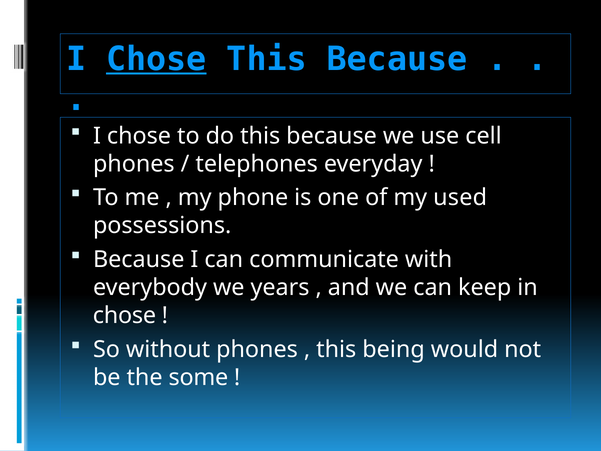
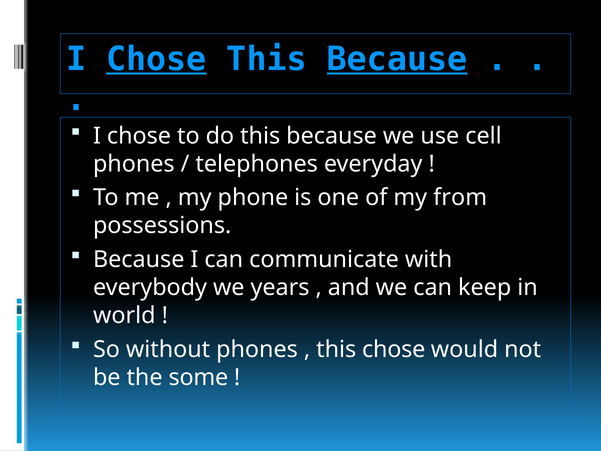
Because underline: none -> present (397, 59)
used: used -> from (460, 198)
chose: chose -> world (124, 315)
this being: being -> chose (394, 349)
